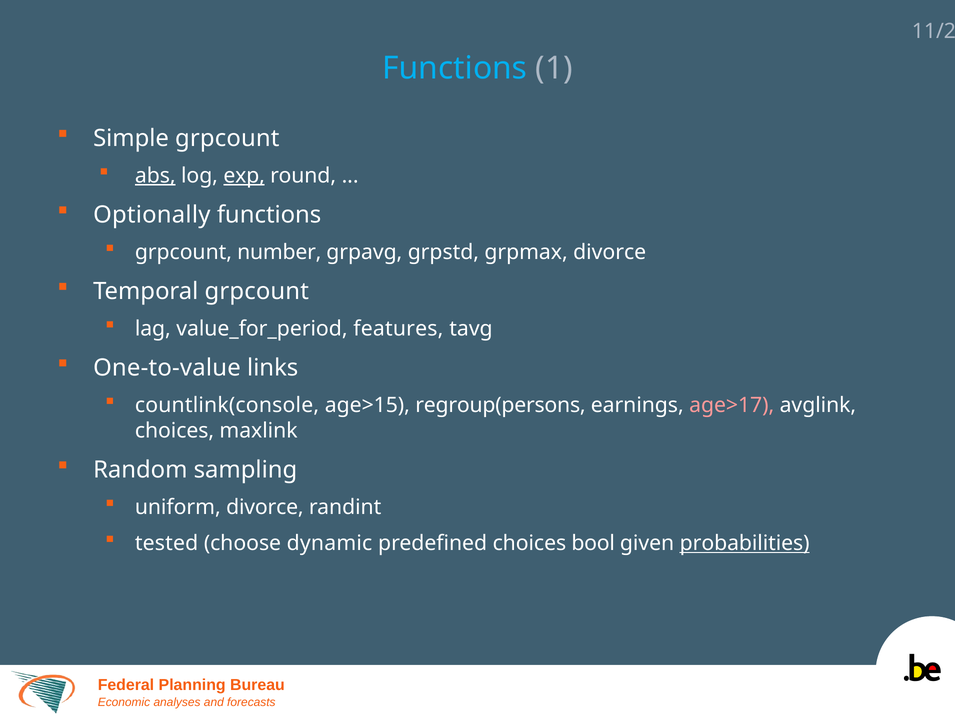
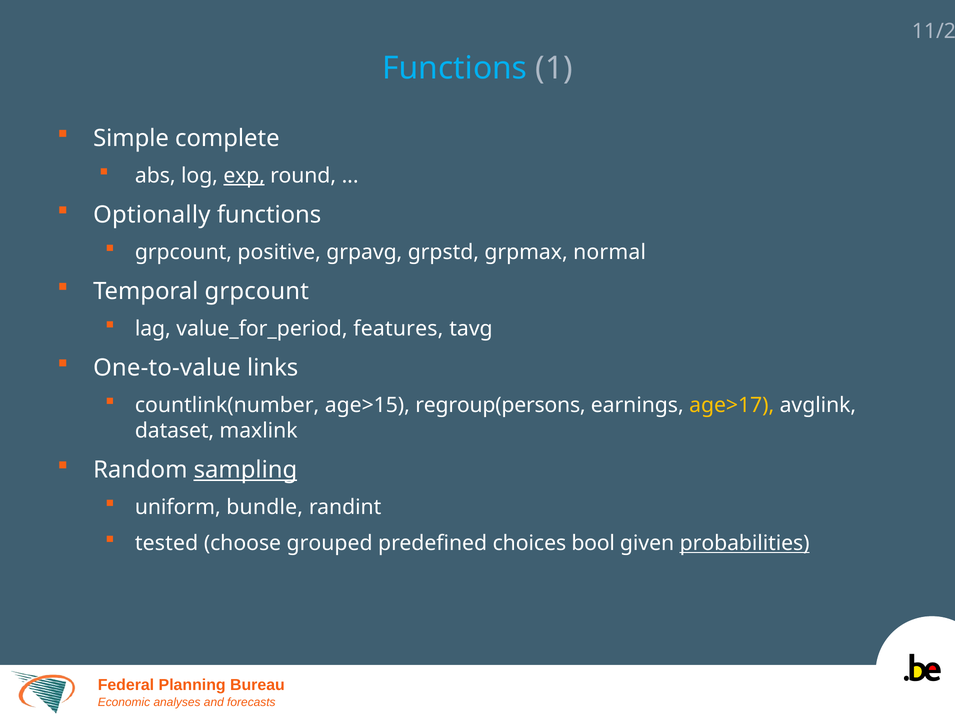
Simple grpcount: grpcount -> complete (227, 138)
abs underline: present -> none (155, 176)
number: number -> positive (279, 252)
grpmax divorce: divorce -> normal (610, 252)
countlink(console: countlink(console -> countlink(number (227, 406)
age>17 colour: pink -> yellow (732, 406)
choices: choices -> dataset (175, 431)
sampling underline: none -> present (245, 470)
uniform divorce: divorce -> bundle (265, 508)
dynamic: dynamic -> grouped (330, 544)
